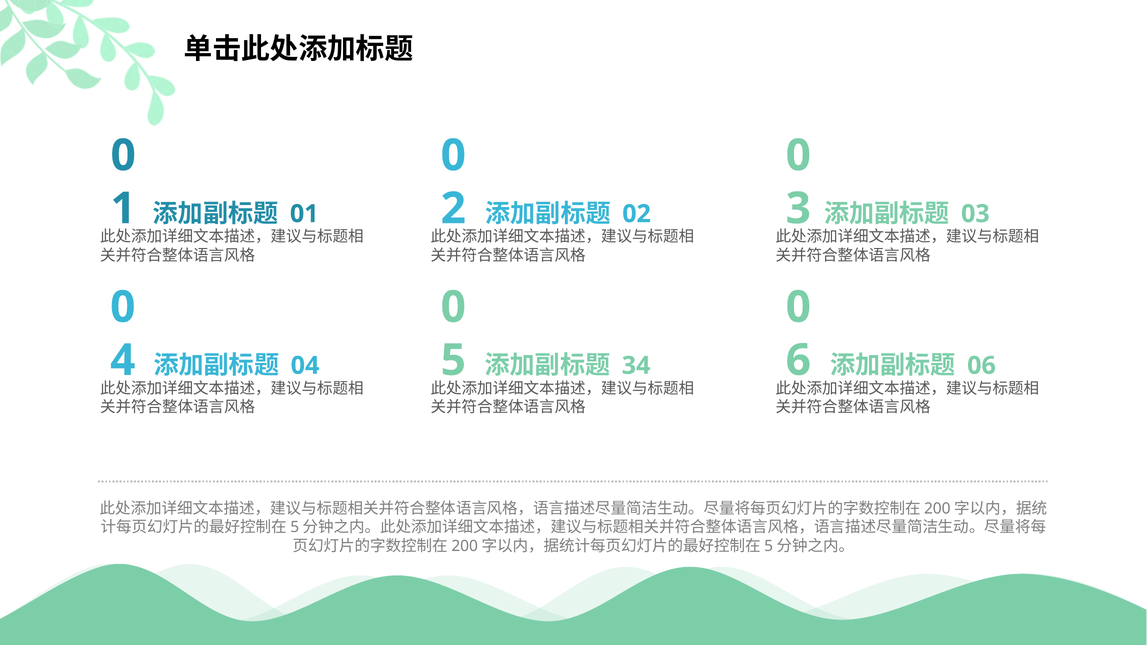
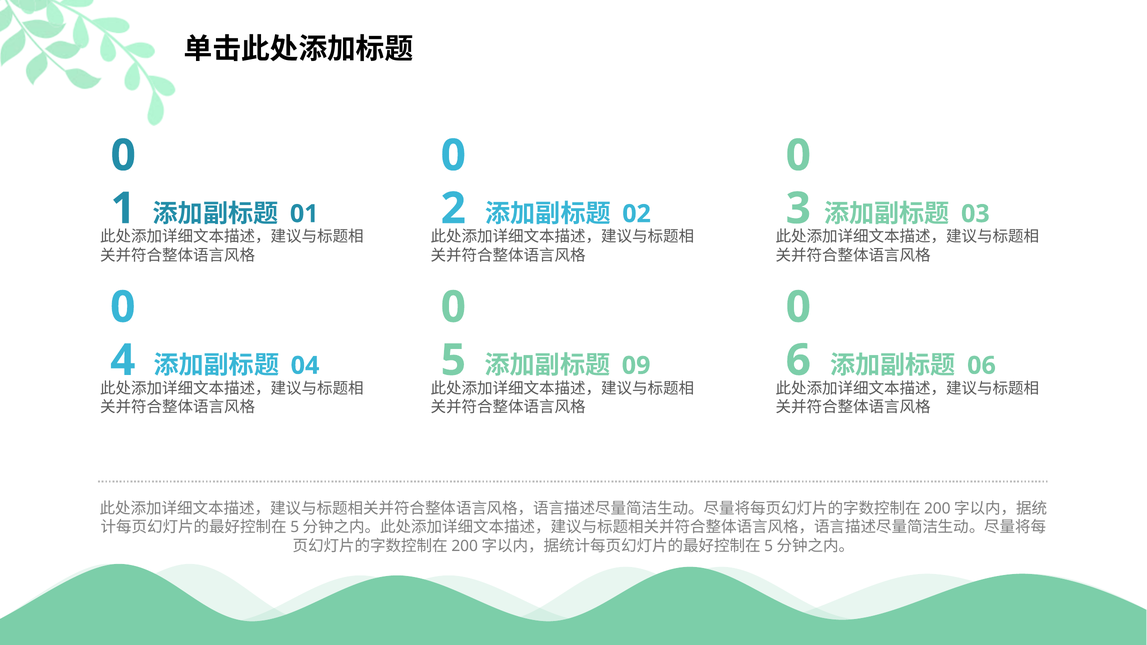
34: 34 -> 09 (636, 366)
